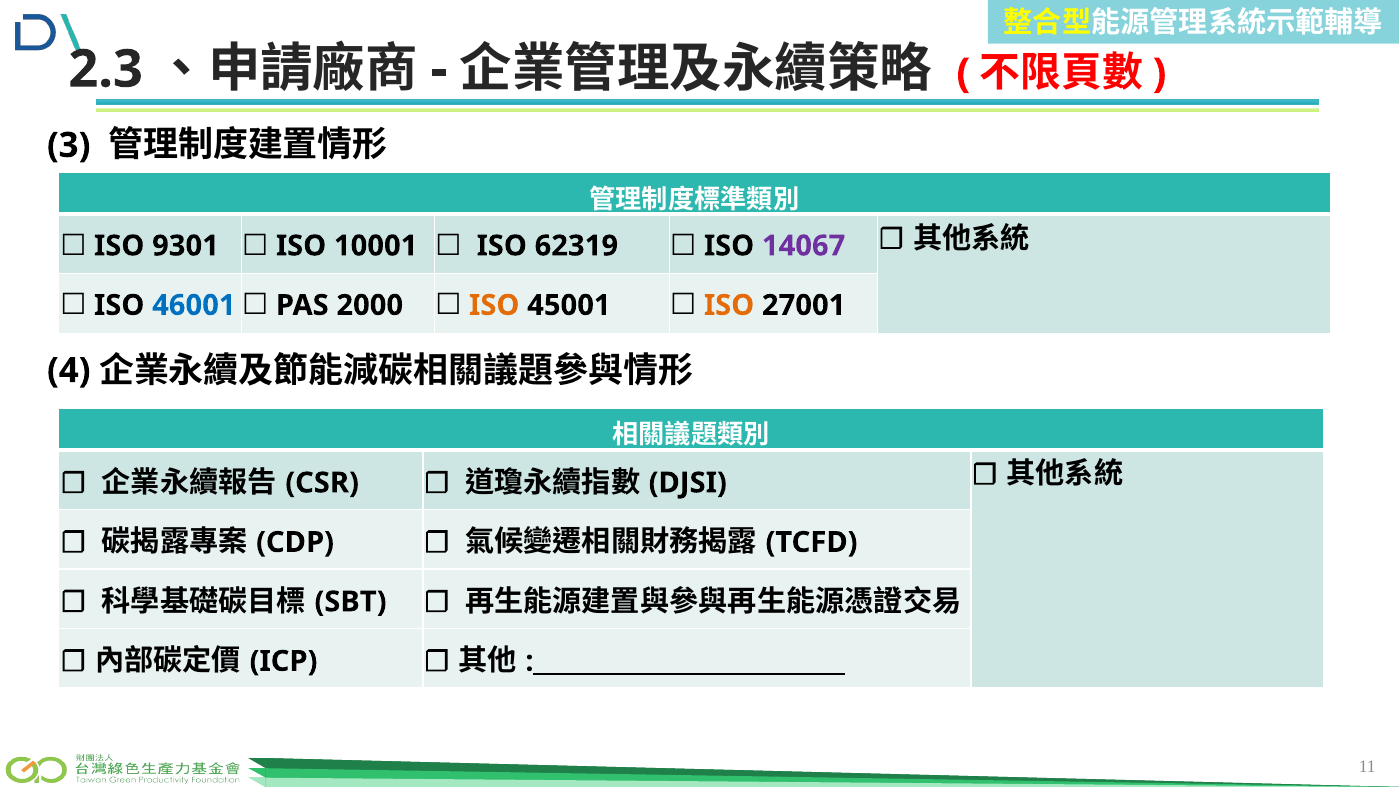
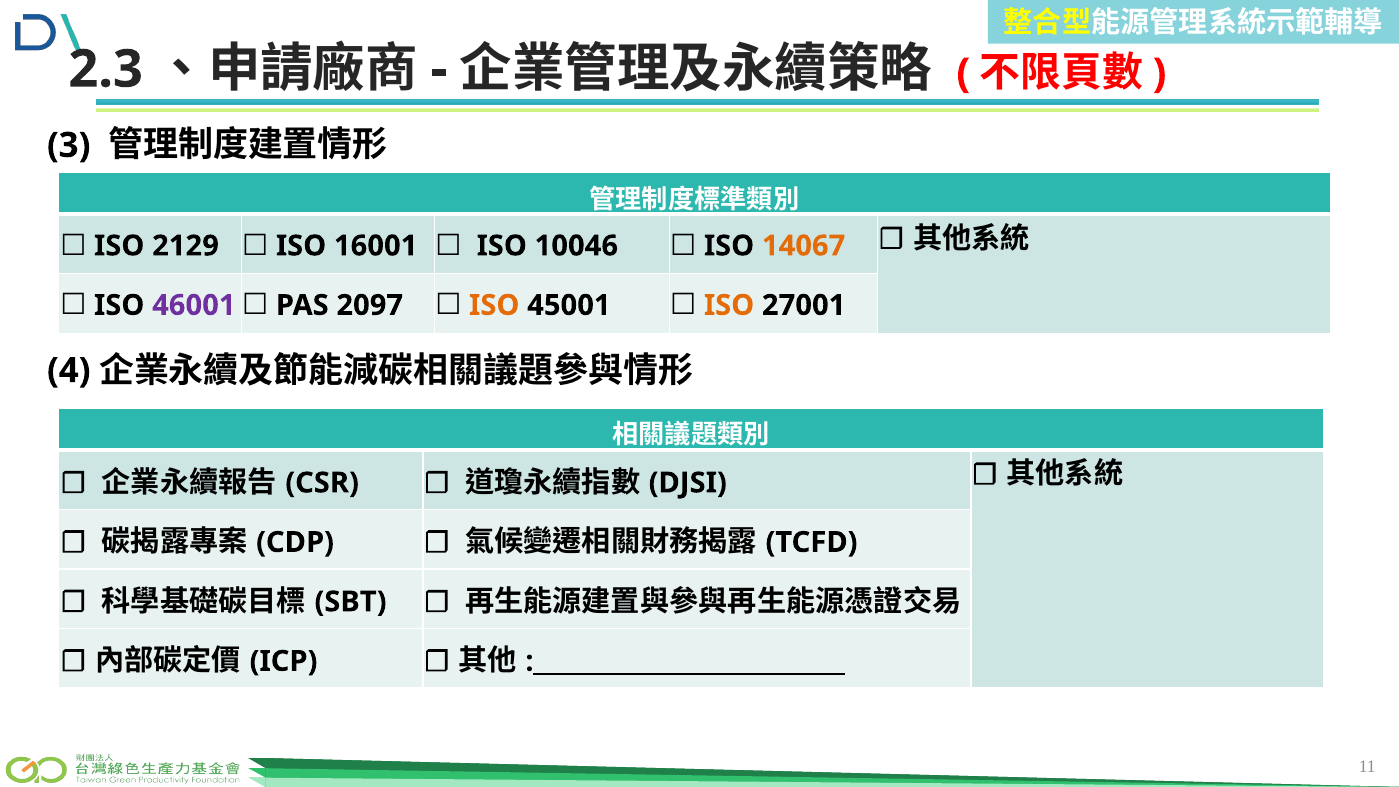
9301: 9301 -> 2129 (186, 246)
10001: 10001 -> 16001 (376, 246)
62319: 62319 -> 10046 (576, 246)
14067 colour: purple -> orange (804, 246)
46001 colour: blue -> purple (194, 305)
2000: 2000 -> 2097 (370, 305)
